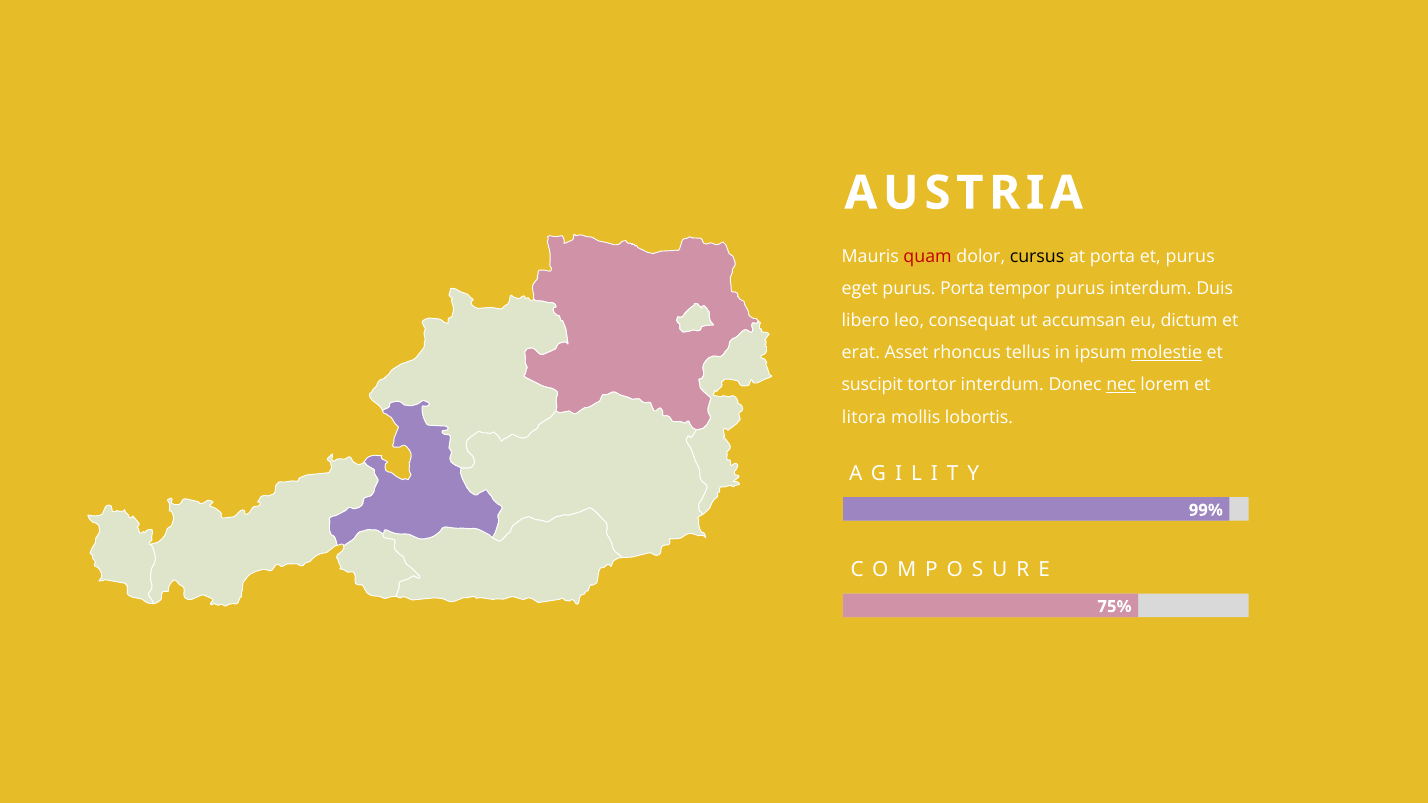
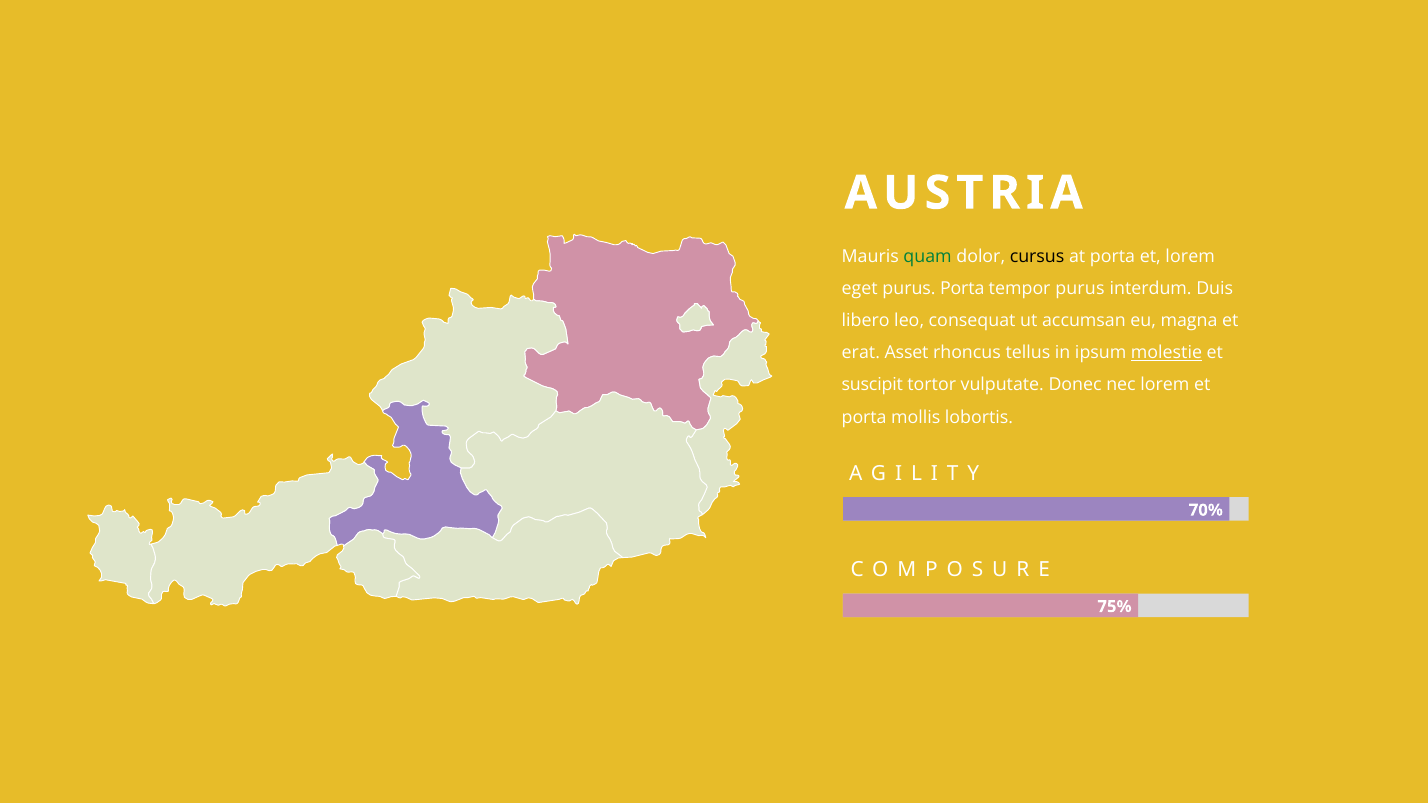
quam colour: red -> green (928, 257)
et purus: purus -> lorem (1190, 257)
dictum: dictum -> magna (1189, 321)
tortor interdum: interdum -> vulputate (1002, 385)
nec underline: present -> none (1121, 385)
litora: litora -> porta (864, 417)
99%: 99% -> 70% (1206, 510)
